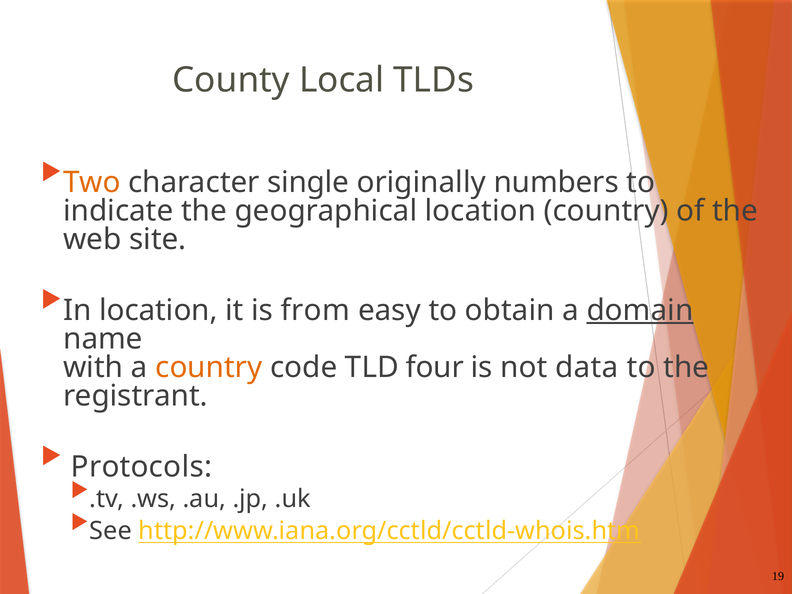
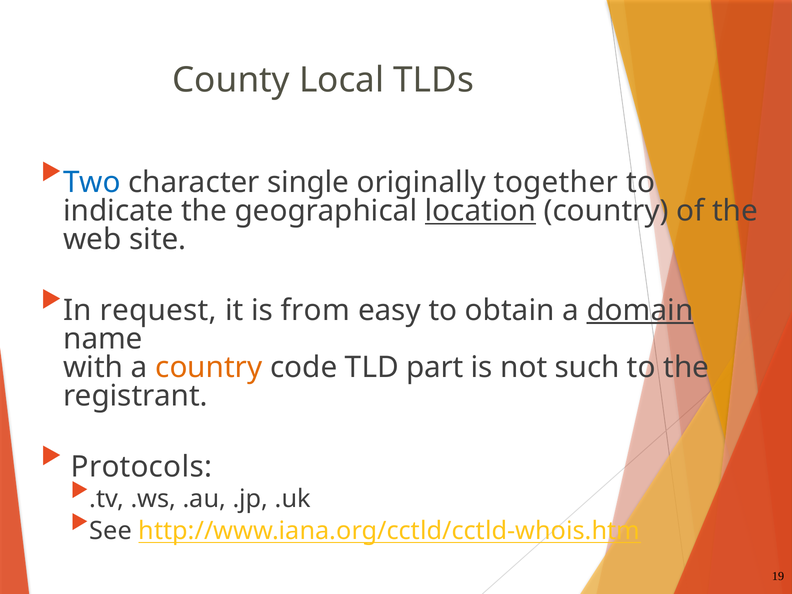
Two colour: orange -> blue (92, 182)
numbers: numbers -> together (556, 182)
location underline: none -> present (480, 211)
In location: location -> request (158, 310)
four: four -> part (435, 367)
data: data -> such (587, 367)
